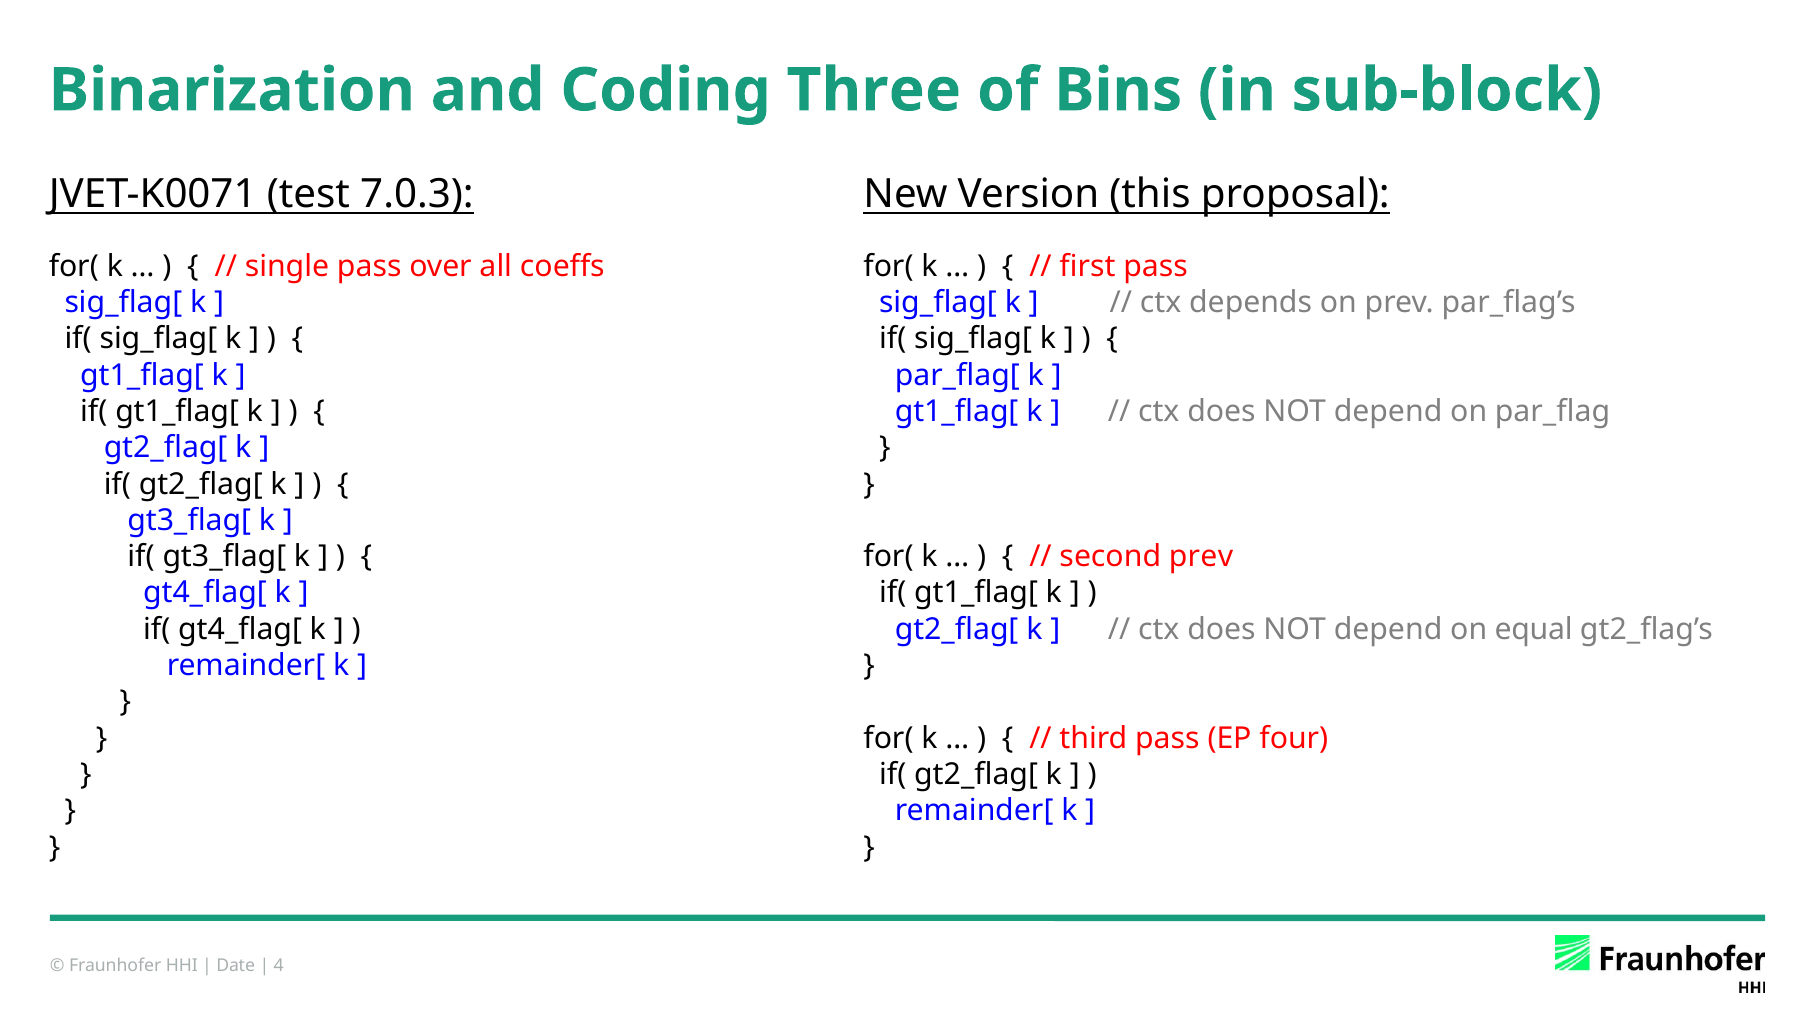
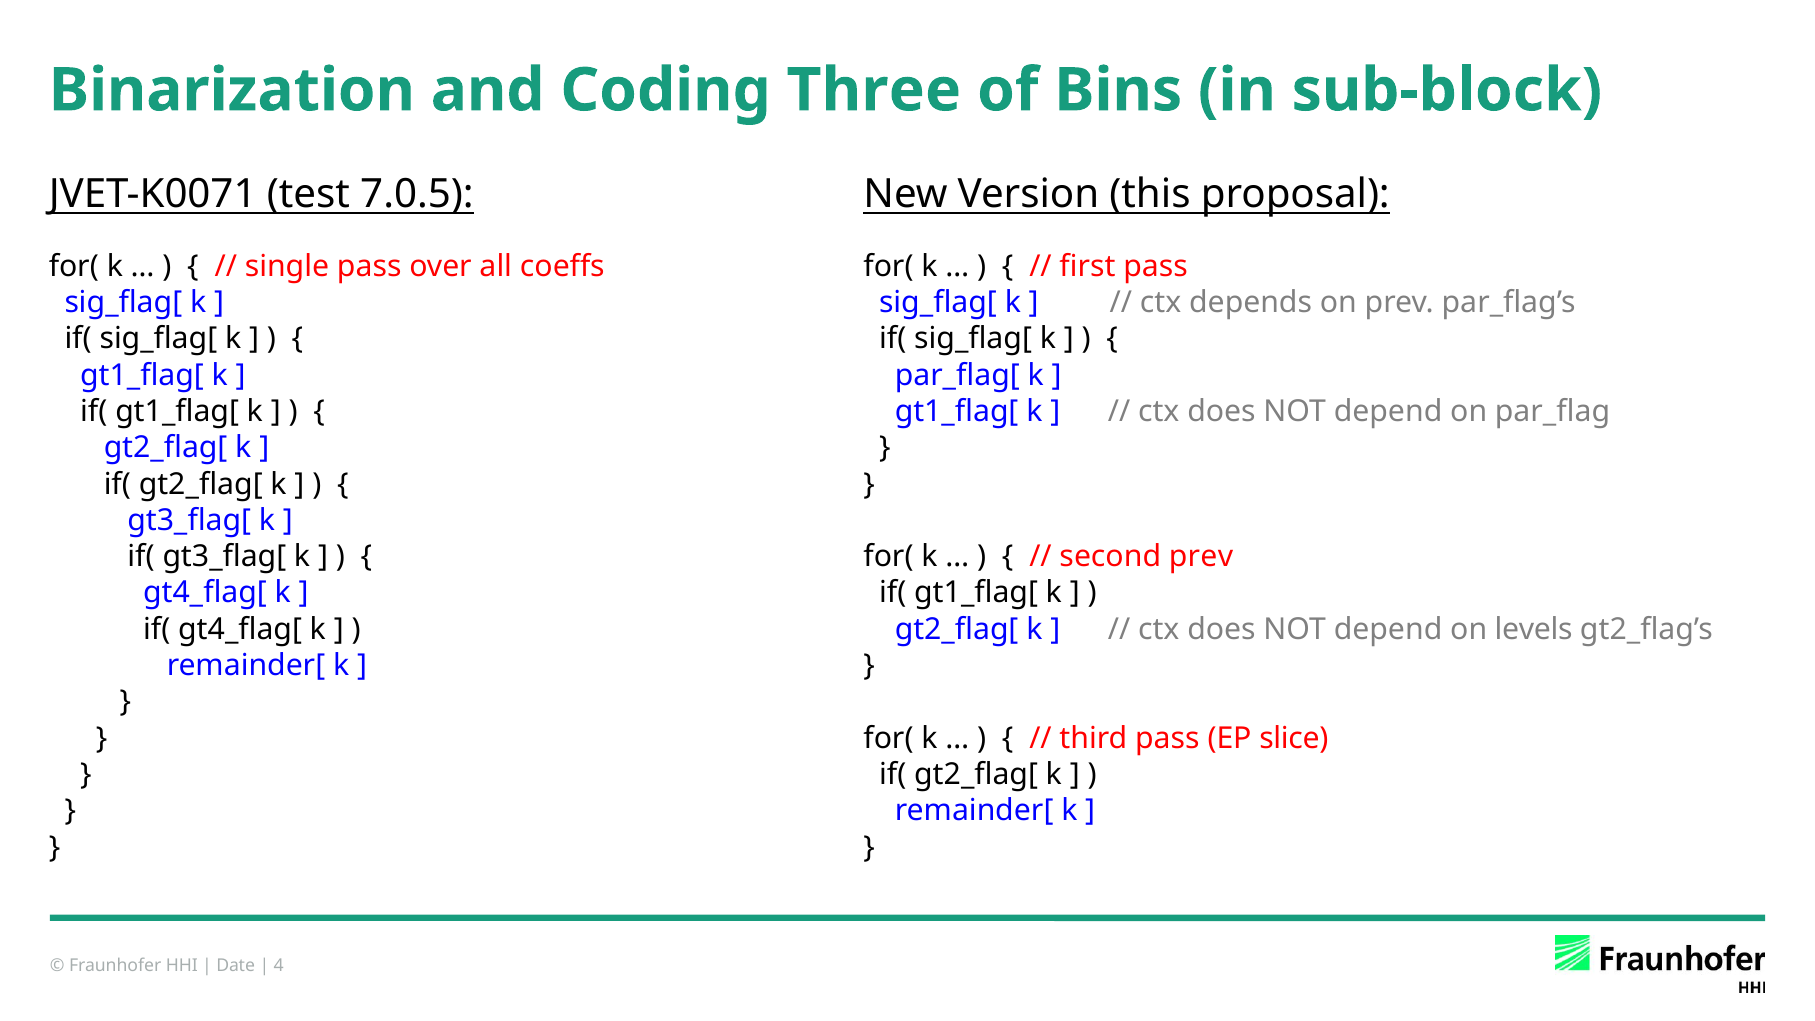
7.0.3: 7.0.3 -> 7.0.5 (417, 194)
equal: equal -> levels (1534, 629)
four: four -> slice (1294, 738)
